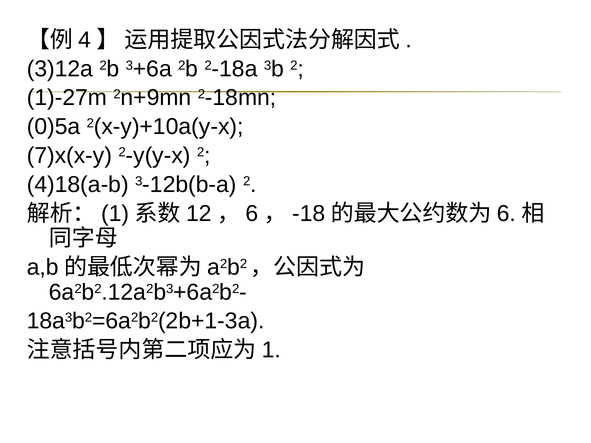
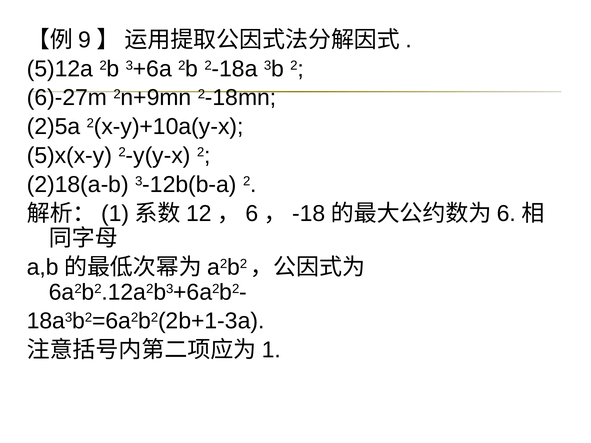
4: 4 -> 9 (85, 40)
3)12a: 3)12a -> 5)12a (60, 69)
1)-27m: 1)-27m -> 6)-27m (67, 98)
0)5a: 0)5a -> 2)5a (54, 127)
7)x(x-y: 7)x(x-y -> 5)x(x-y (69, 156)
4)18(a-b: 4)18(a-b -> 2)18(a-b (78, 185)
